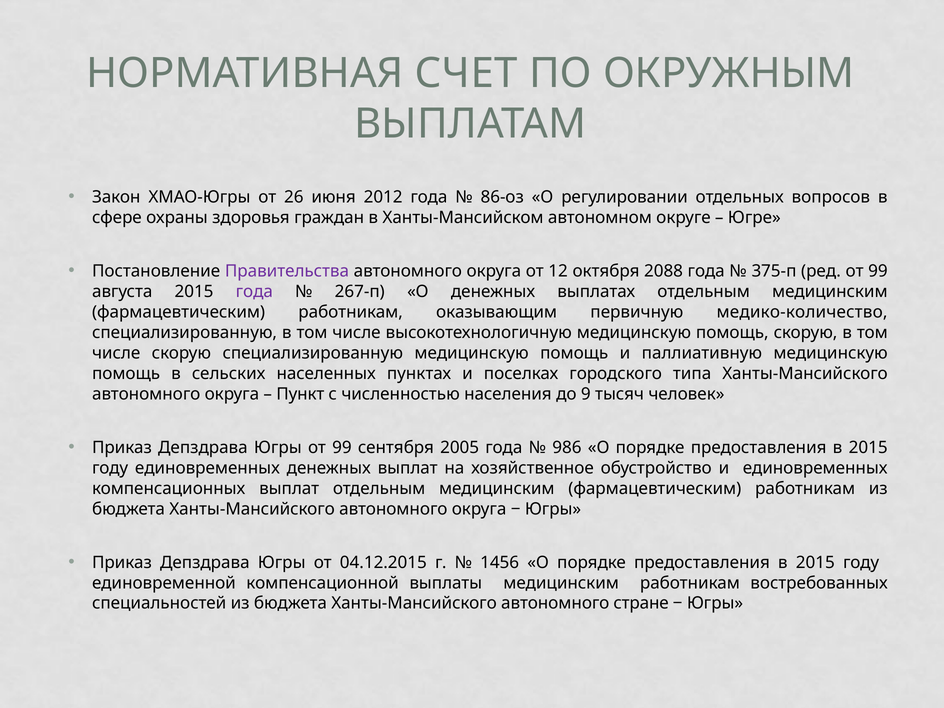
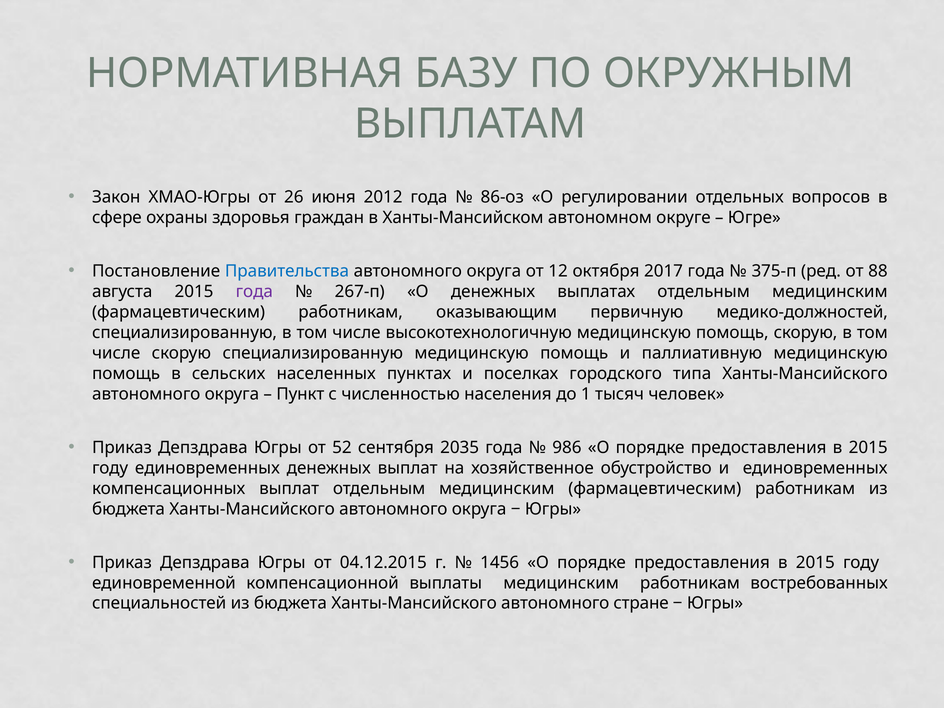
СЧЕТ: СЧЕТ -> БАЗУ (466, 74)
Правительства colour: purple -> blue (287, 271)
2088: 2088 -> 2017 (664, 271)
ред от 99: 99 -> 88 (878, 271)
медико-количество: медико-количество -> медико-должностей (802, 312)
9: 9 -> 1 (586, 394)
Югры от 99: 99 -> 52 (342, 447)
2005: 2005 -> 2035 (460, 447)
